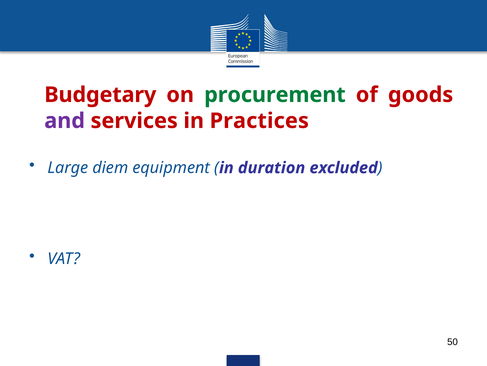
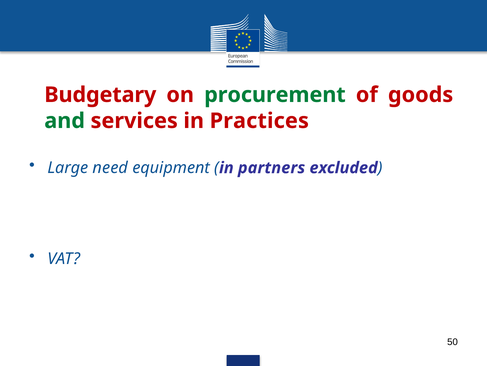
and colour: purple -> green (65, 121)
diem: diem -> need (110, 168)
duration: duration -> partners (272, 168)
